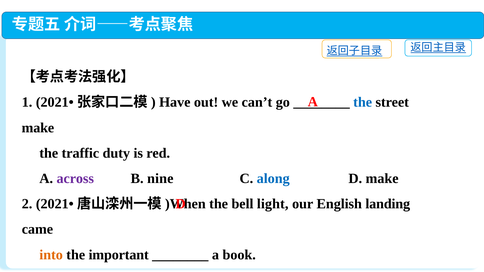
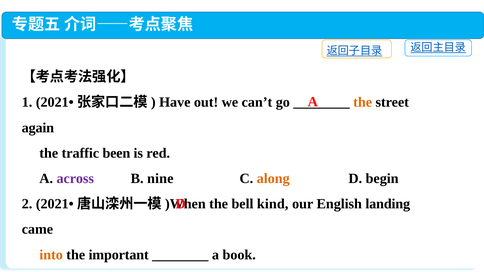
the colour: blue -> orange (363, 102)
make: make -> again (38, 128)
duty: duty -> been (116, 153)
along colour: blue -> orange (273, 179)
D make: make -> begin (382, 179)
light: light -> kind (273, 204)
